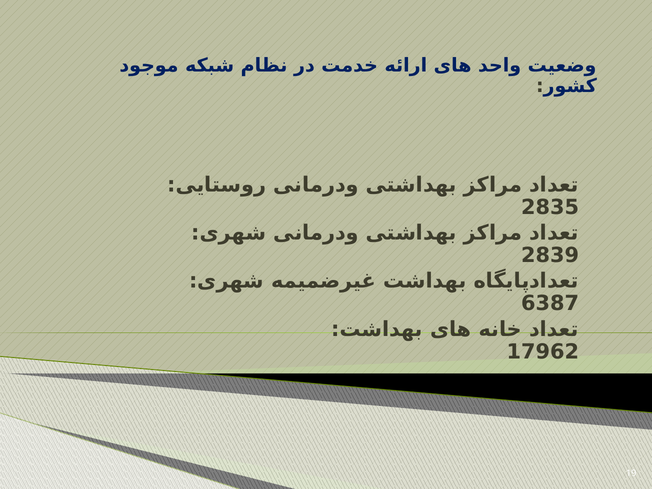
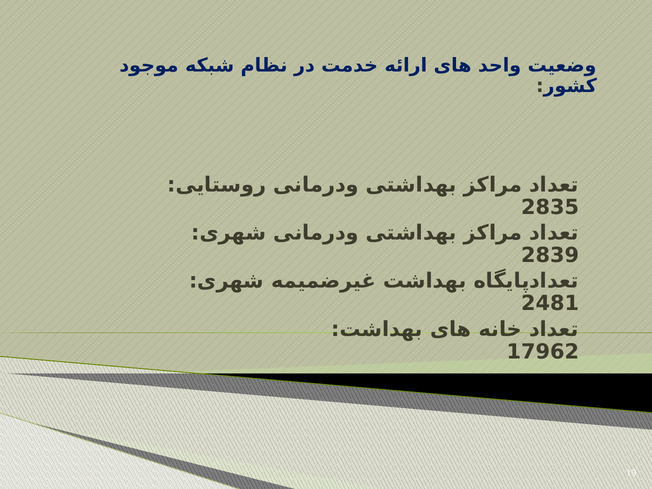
6387: 6387 -> 2481 (550, 304)
